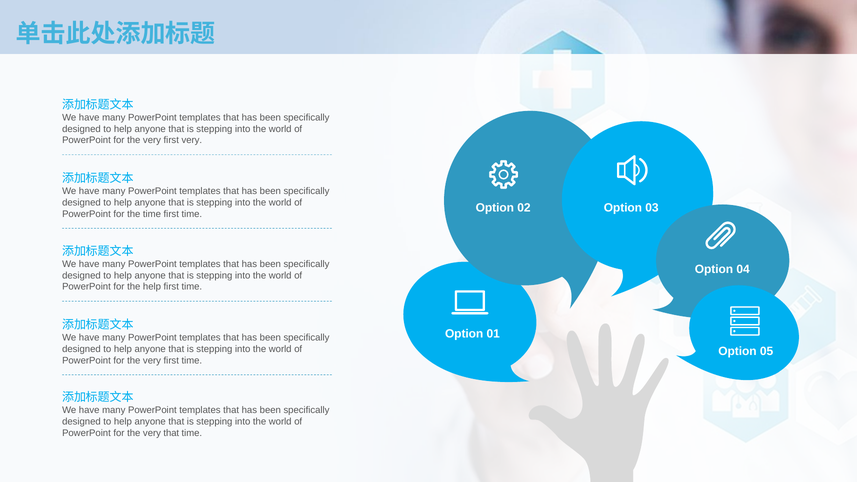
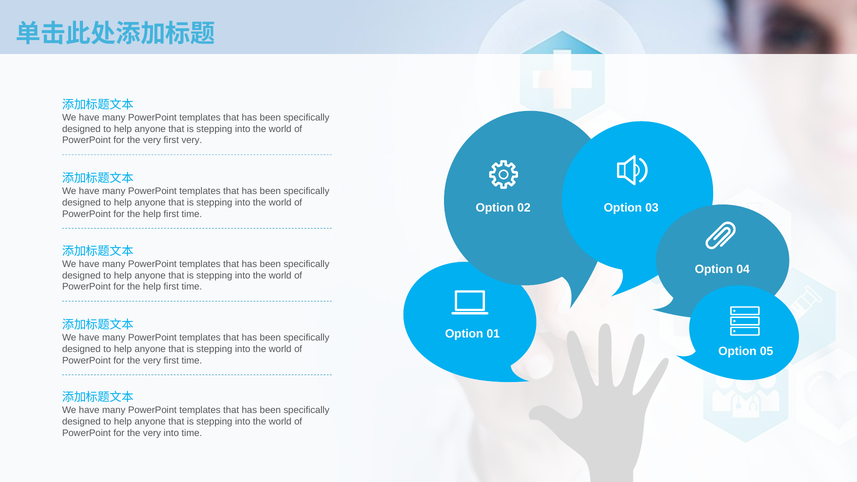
time: time -> help (152, 214)
very that: that -> into (171, 433)
